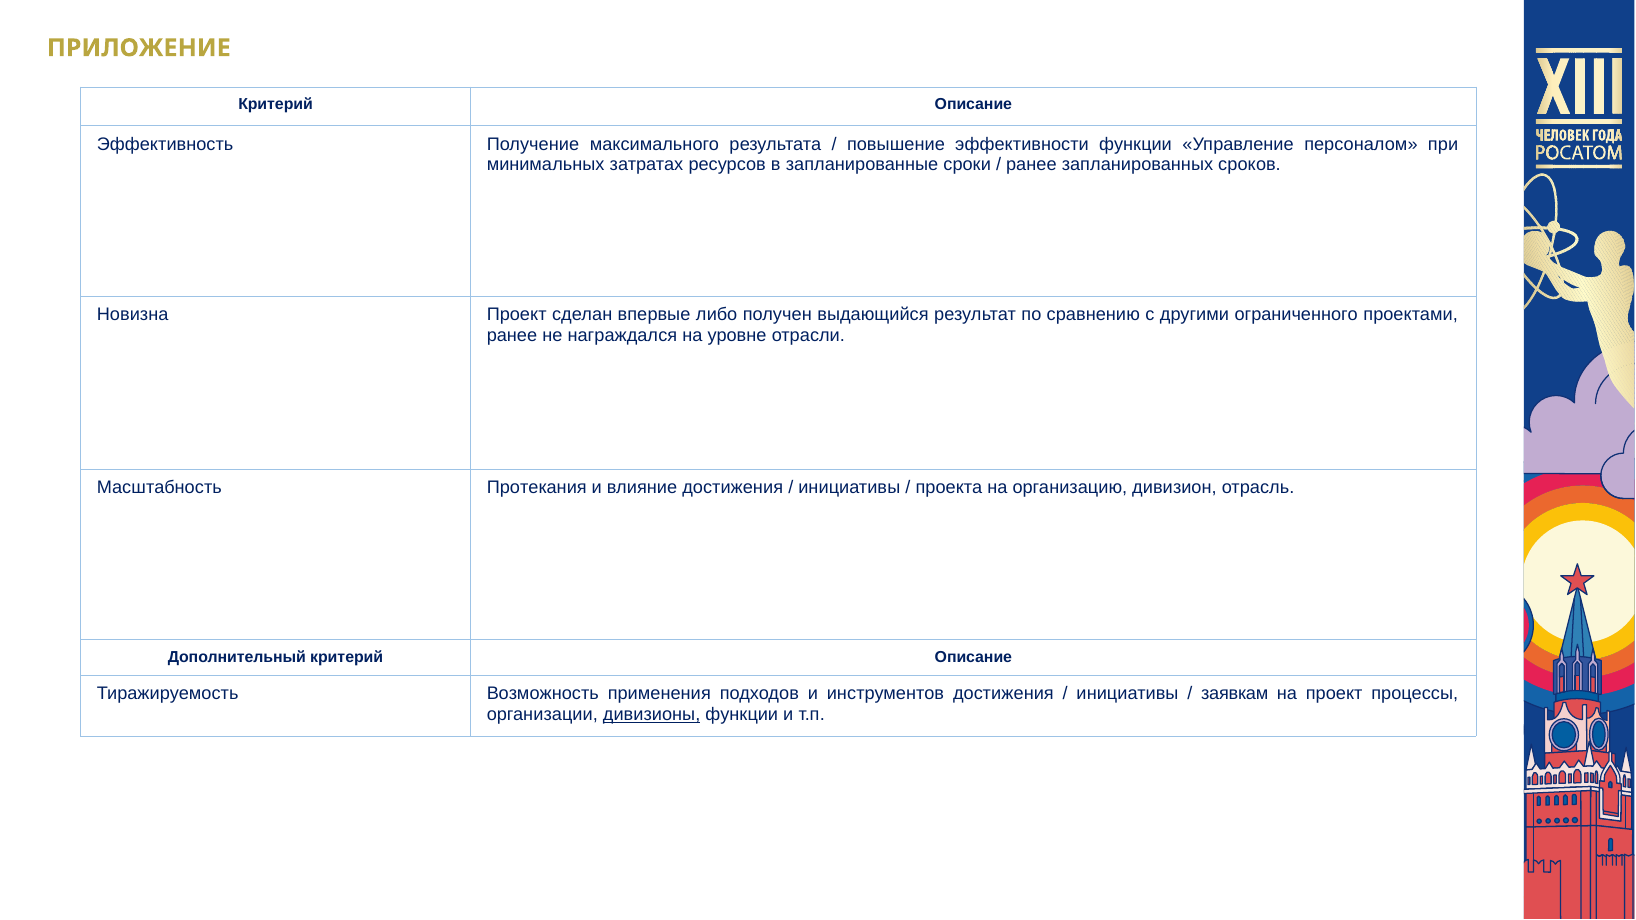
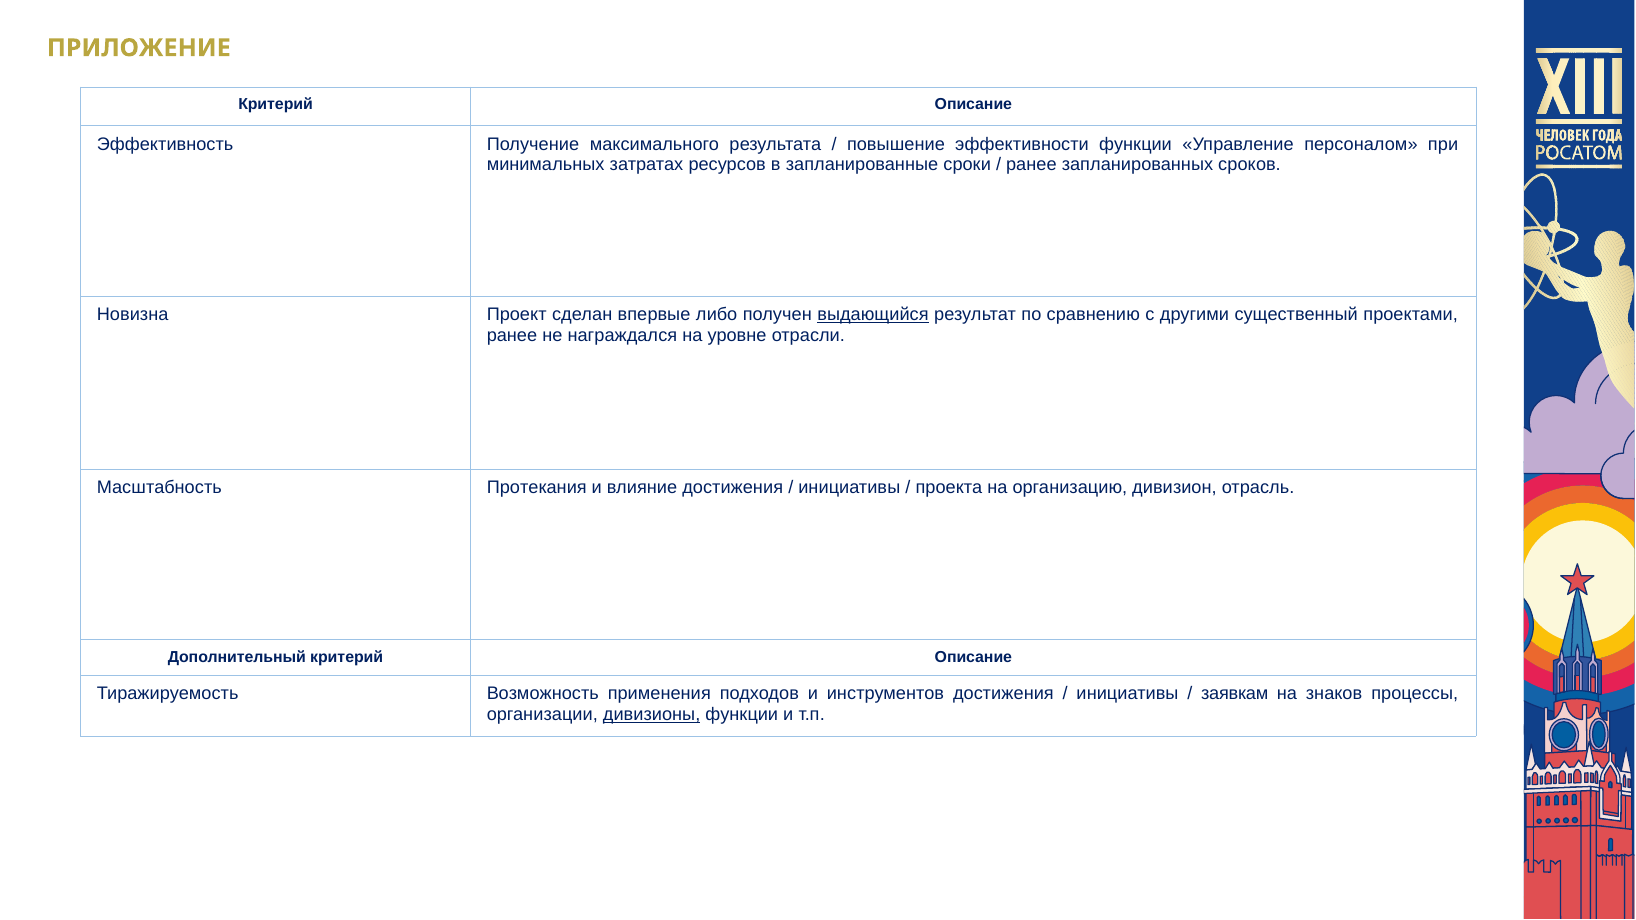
выдающийся underline: none -> present (873, 315)
ограниченного: ограниченного -> существенный (1296, 315)
на проект: проект -> знаков (1334, 694)
